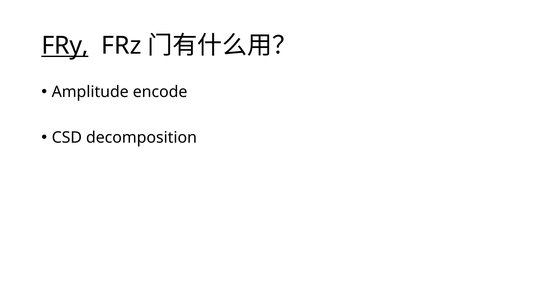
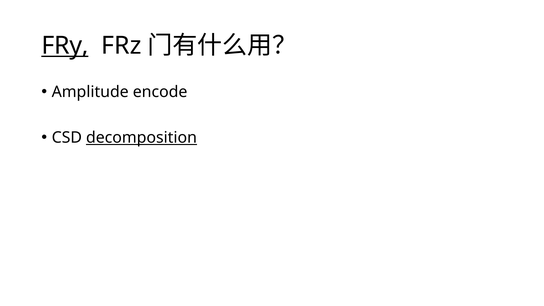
decomposition underline: none -> present (141, 138)
